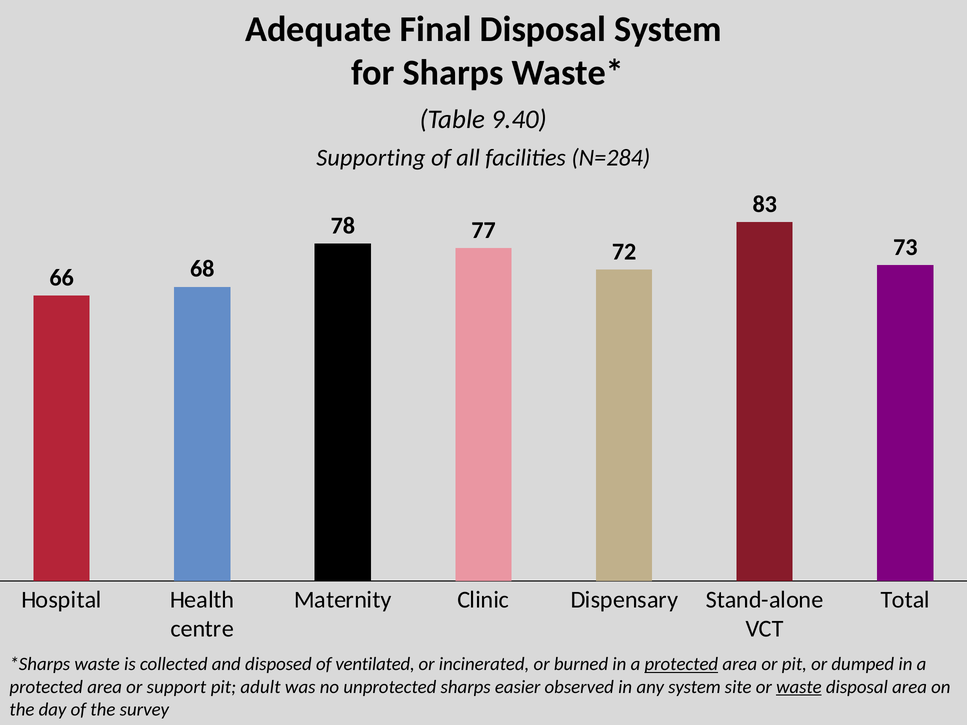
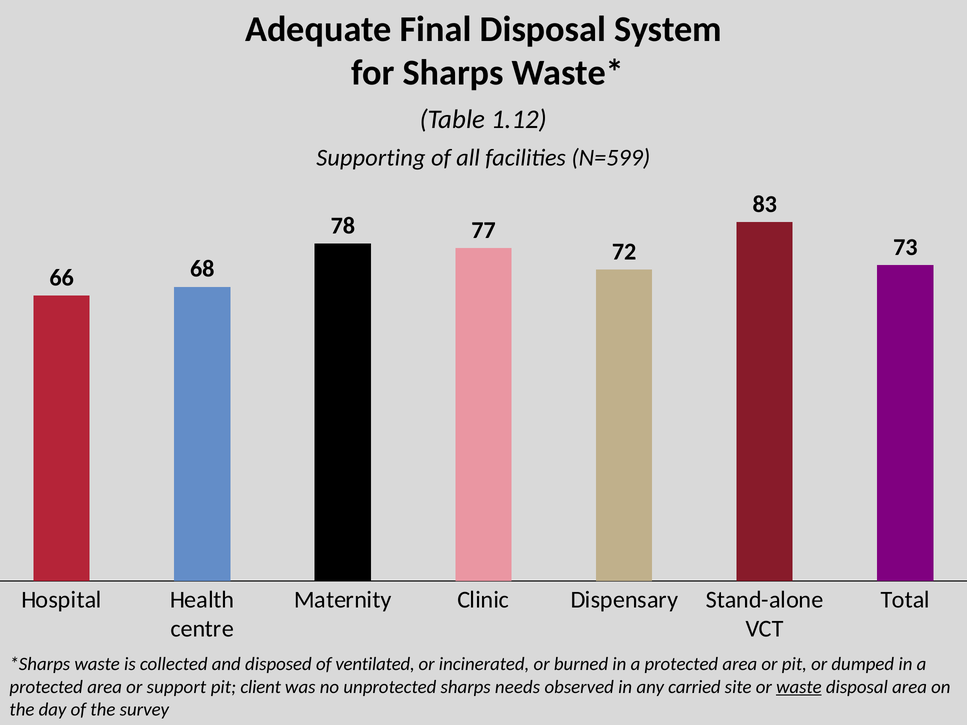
9.40: 9.40 -> 1.12 (519, 119)
N=284: N=284 -> N=599 (611, 158)
protected underline: present -> none (681, 664)
adult: adult -> client (261, 687)
easier: easier -> needs (518, 687)
any system: system -> carried (694, 687)
